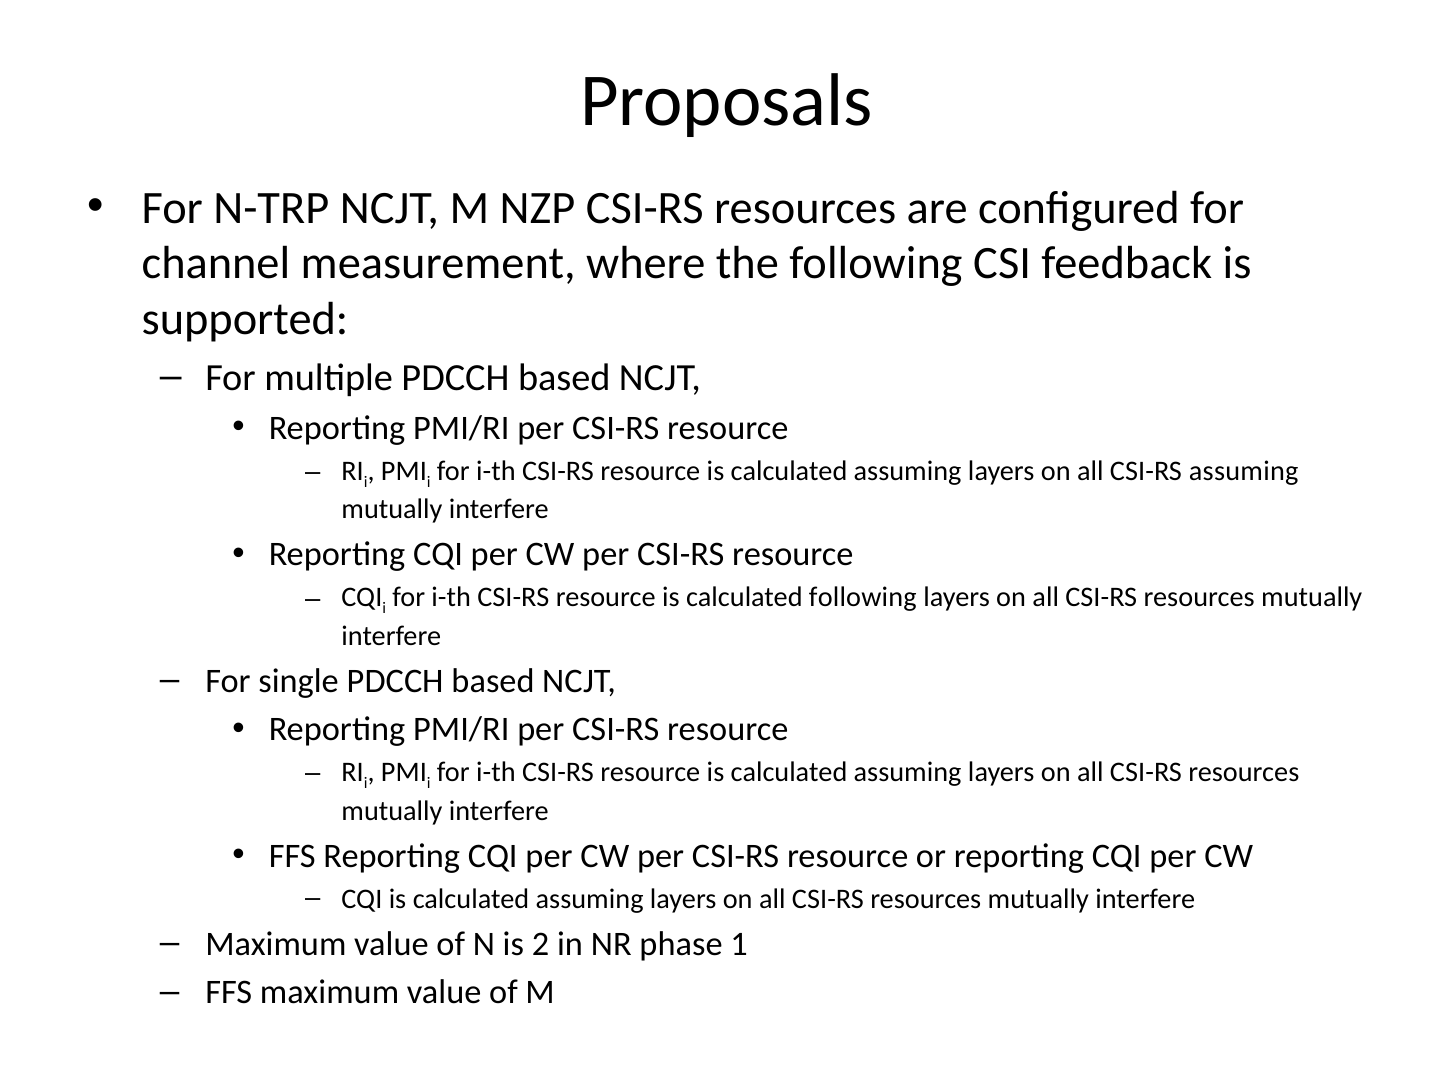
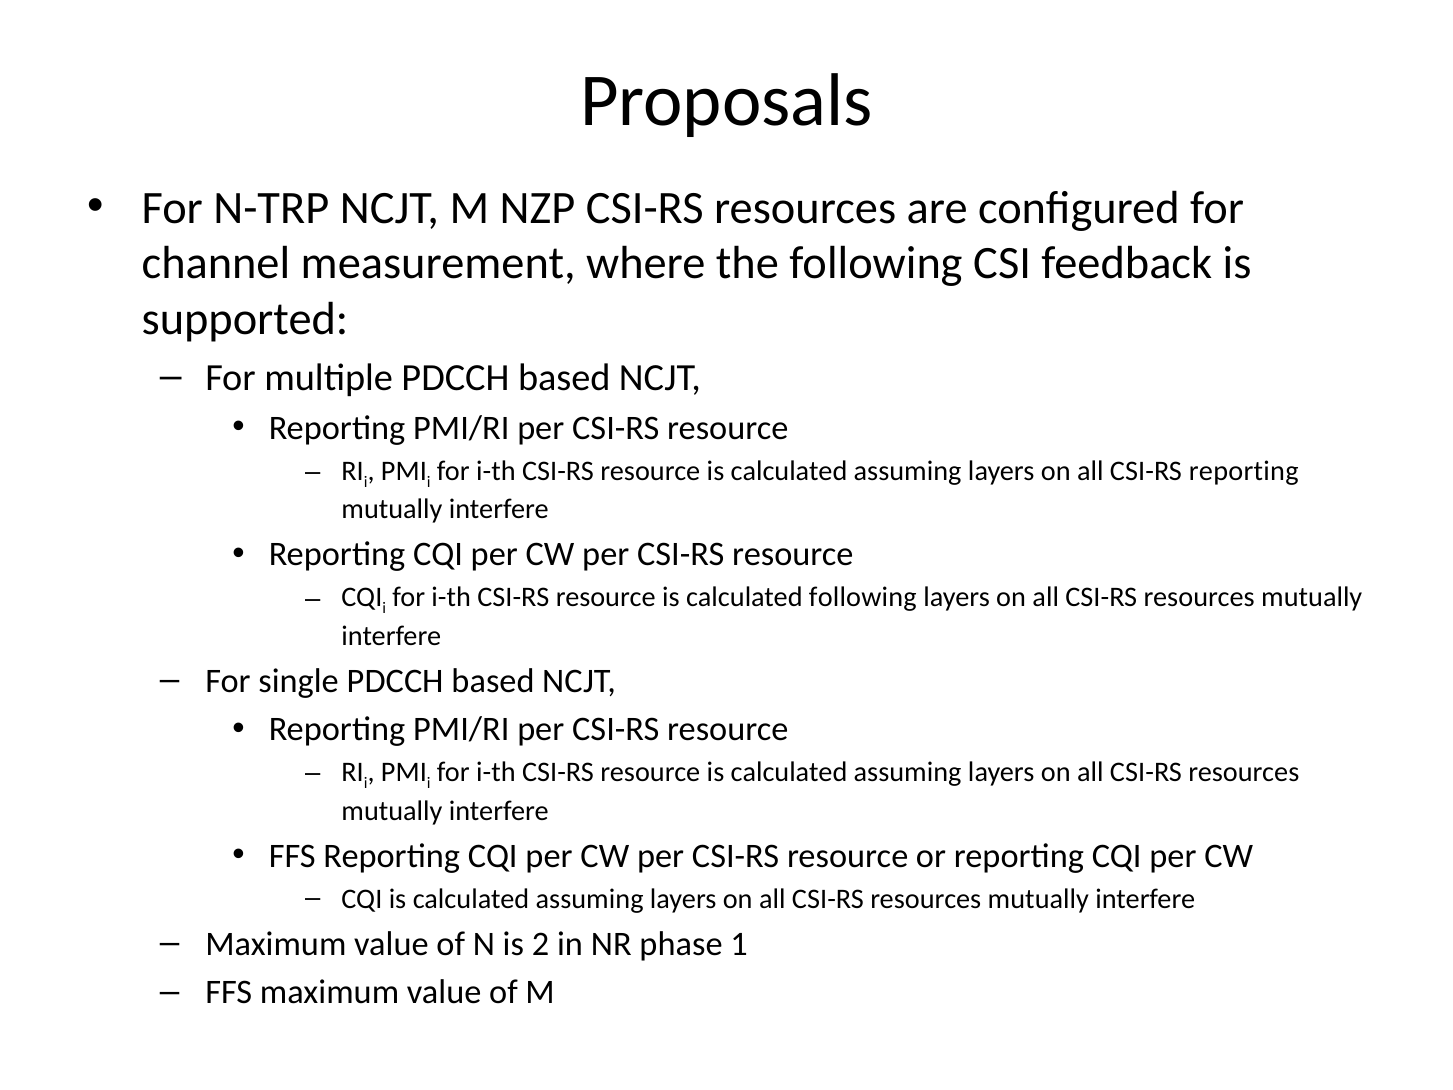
CSI-RS assuming: assuming -> reporting (1244, 471)
